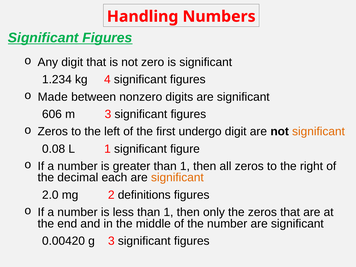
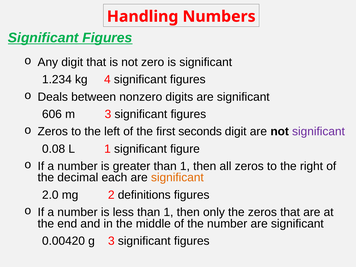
Made: Made -> Deals (53, 97)
undergo: undergo -> seconds (200, 132)
significant colour: orange -> purple (318, 132)
